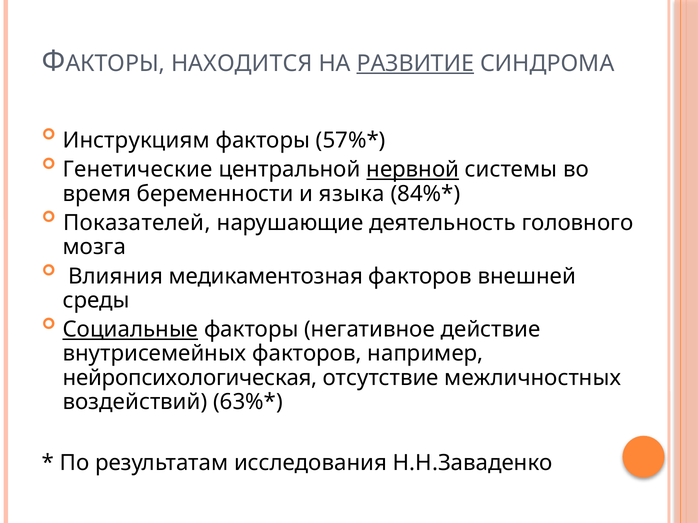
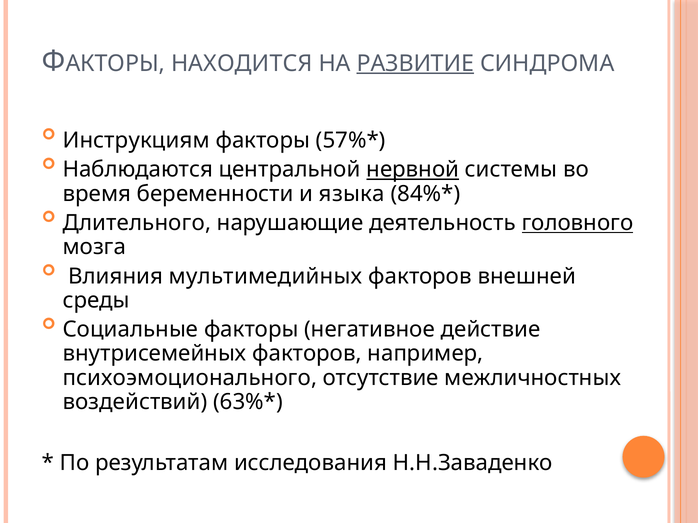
Генетические: Генетические -> Наблюдаются (138, 170)
Показателей: Показателей -> Длительного (137, 223)
головного underline: none -> present (578, 223)
медикаментозная: медикаментозная -> мультимедийных (266, 277)
Социальные underline: present -> none (130, 330)
нейропсихологическая: нейропсихологическая -> психоэмоционального (190, 378)
